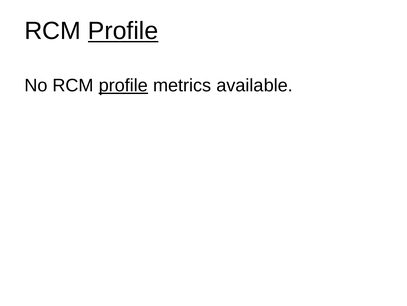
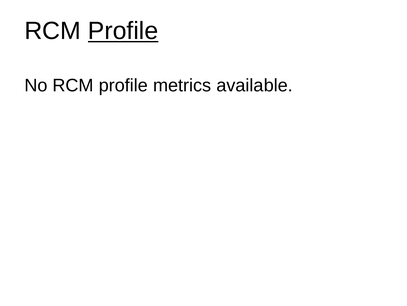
profile underline: present -> none (123, 85)
